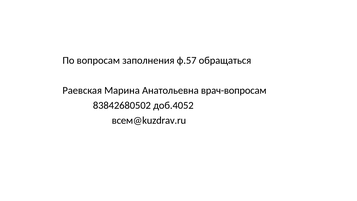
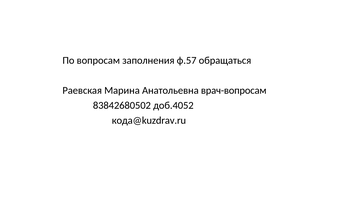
всем@kuzdrav.ru: всем@kuzdrav.ru -> кода@kuzdrav.ru (149, 120)
